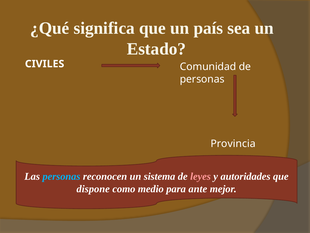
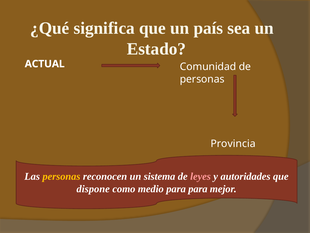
CIVILES: CIVILES -> ACTUAL (45, 64)
personas colour: light blue -> yellow (61, 176)
para ante: ante -> para (198, 189)
